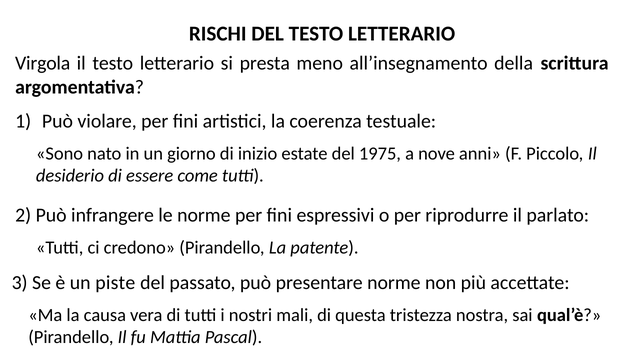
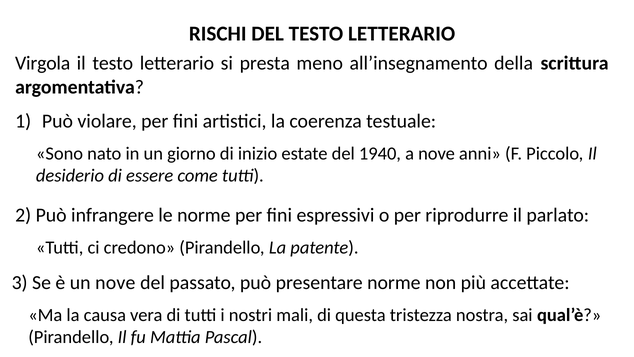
1975: 1975 -> 1940 (380, 153)
un piste: piste -> nove (115, 282)
